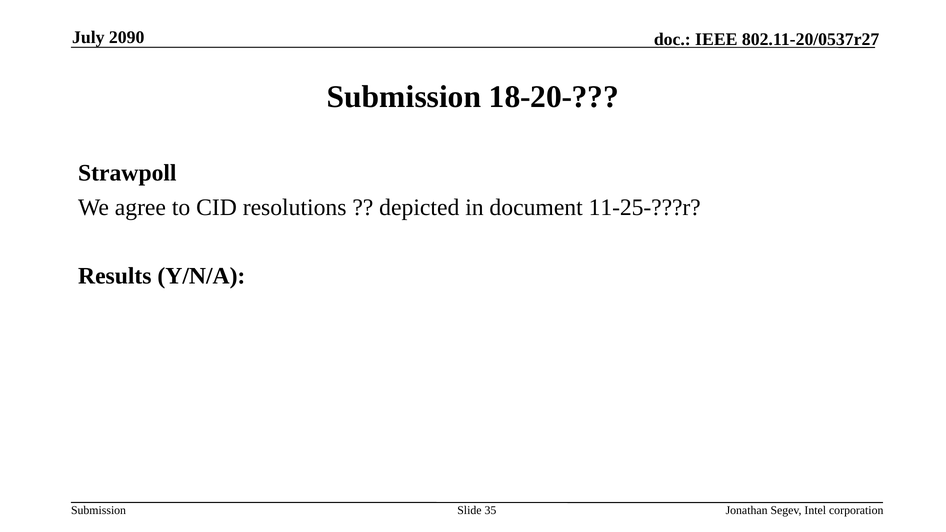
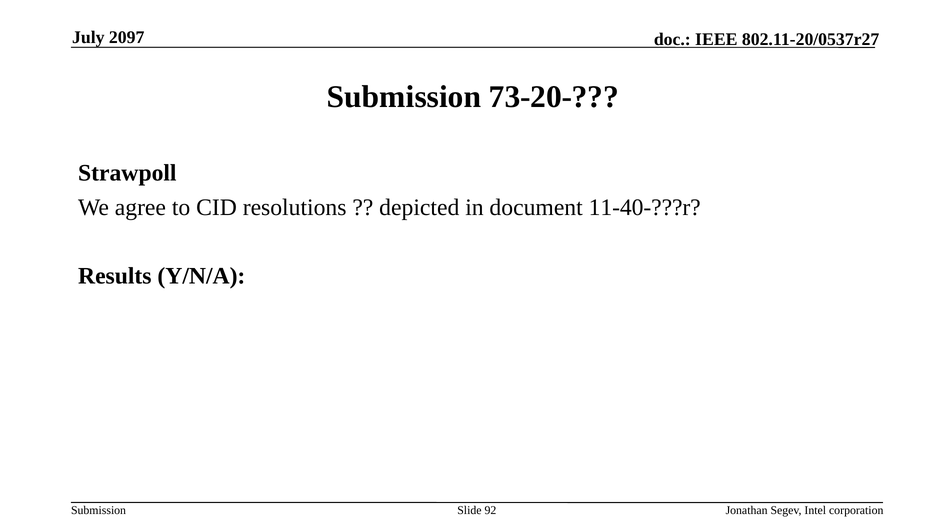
2090: 2090 -> 2097 (127, 38)
18-20-: 18-20- -> 73-20- (554, 97)
11-25-???r: 11-25-???r -> 11-40-???r (645, 207)
35: 35 -> 92 (490, 510)
